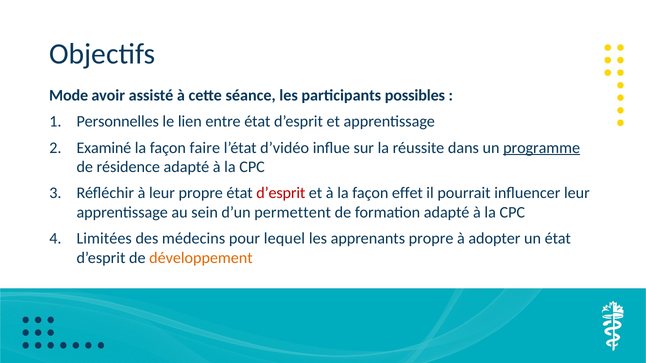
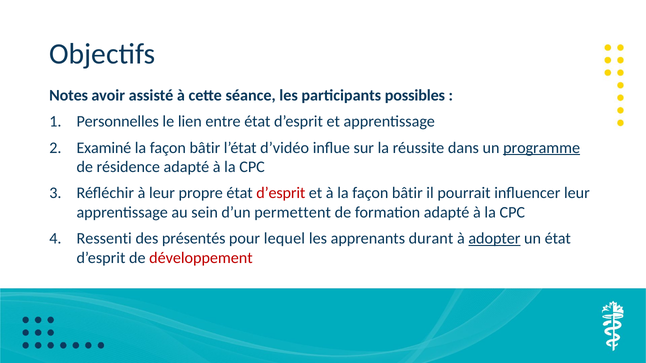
Mode: Mode -> Notes (69, 95)
faire: faire -> bâtir (205, 148)
à la façon effet: effet -> bâtir (407, 193)
Limitées: Limitées -> Ressenti (104, 239)
médecins: médecins -> présentés (194, 239)
apprenants propre: propre -> durant (431, 239)
adopter underline: none -> present (494, 239)
développement colour: orange -> red (201, 258)
